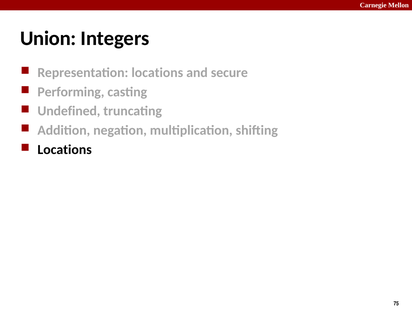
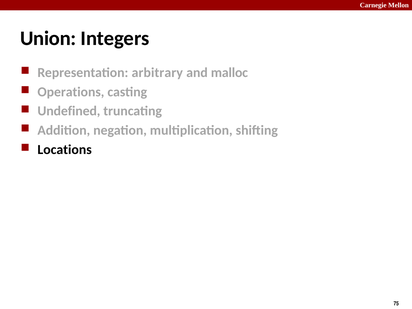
Representation locations: locations -> arbitrary (157, 73)
secure: secure -> malloc (229, 73)
Performing: Performing -> Operations (71, 92)
